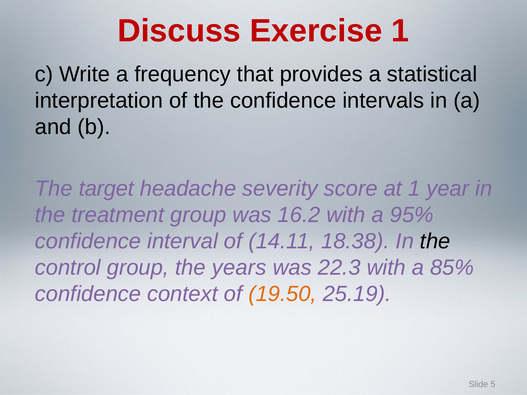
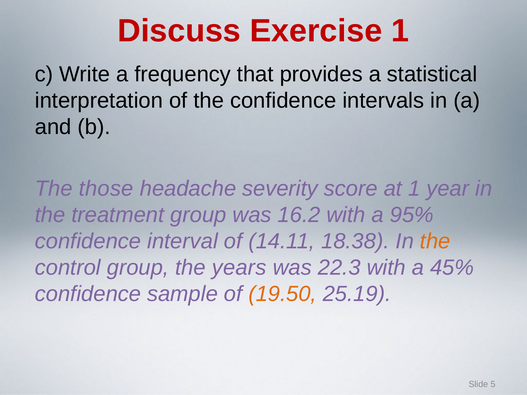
target: target -> those (106, 189)
the colour: black -> orange (435, 241)
85%: 85% -> 45% (452, 268)
context: context -> sample (182, 294)
